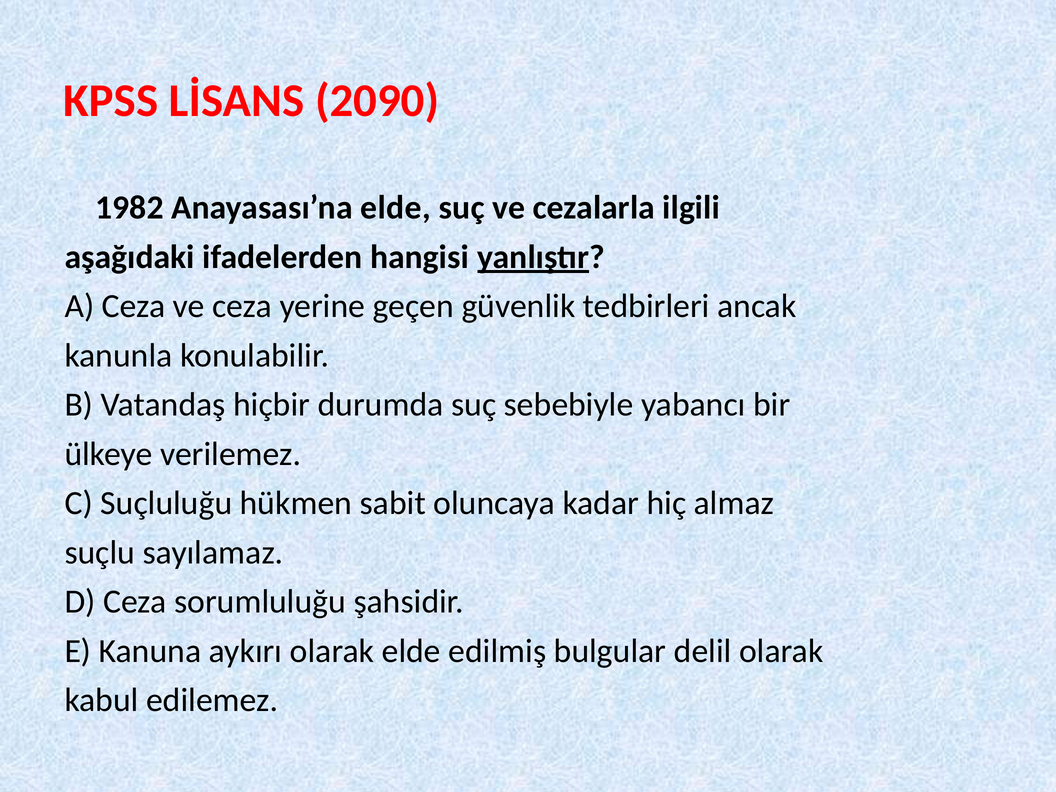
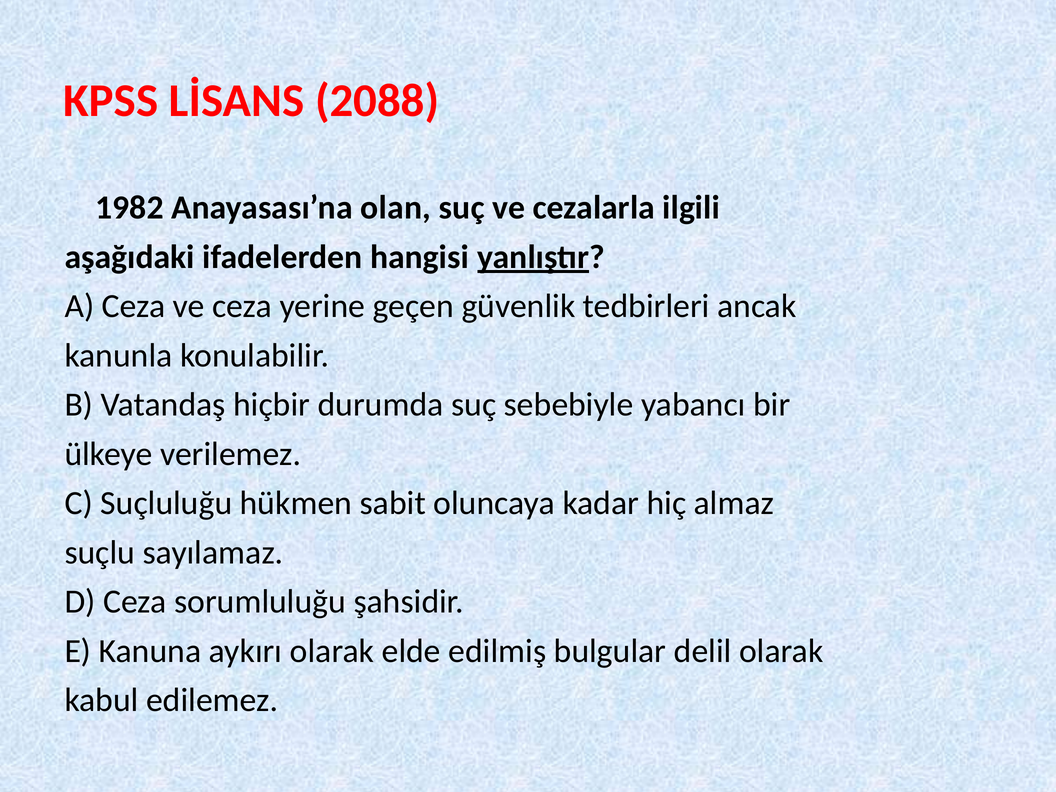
2090: 2090 -> 2088 (377, 101)
Anayasası’na elde: elde -> olan (396, 208)
